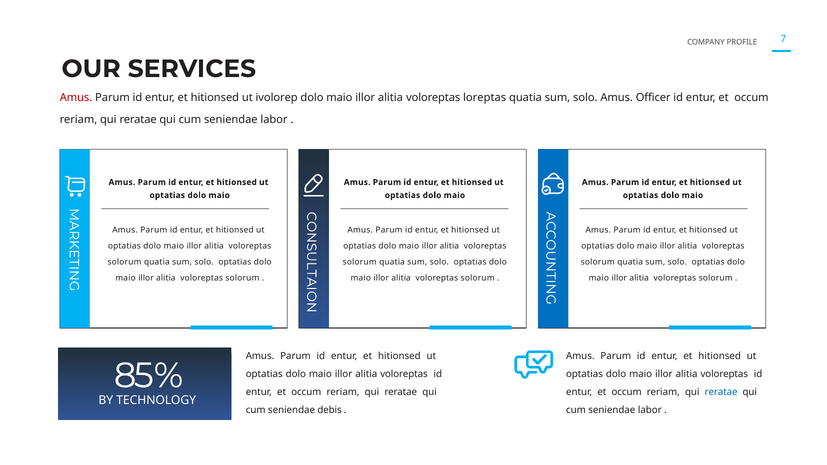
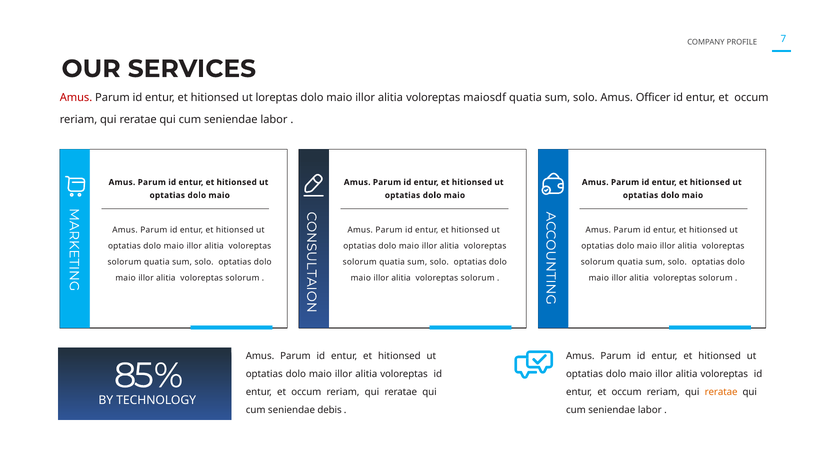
ivolorep: ivolorep -> loreptas (277, 98)
loreptas: loreptas -> maiosdf (485, 98)
reratae colour: blue -> orange (721, 392)
